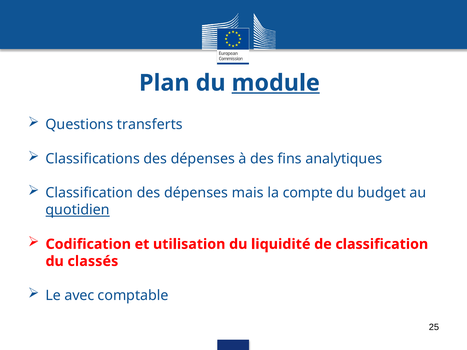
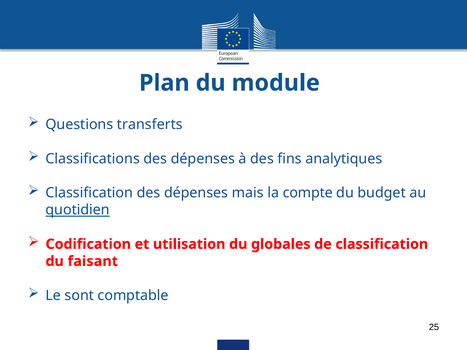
module underline: present -> none (276, 83)
liquidité: liquidité -> globales (281, 244)
classés: classés -> faisant (93, 261)
avec: avec -> sont (79, 296)
